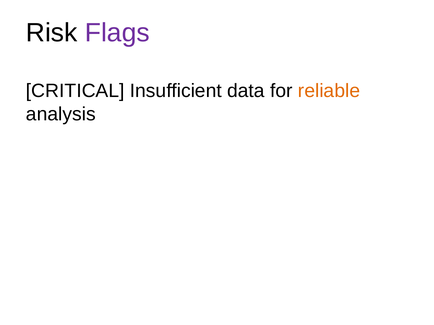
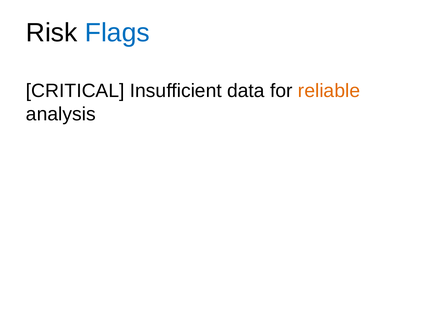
Flags colour: purple -> blue (117, 33)
